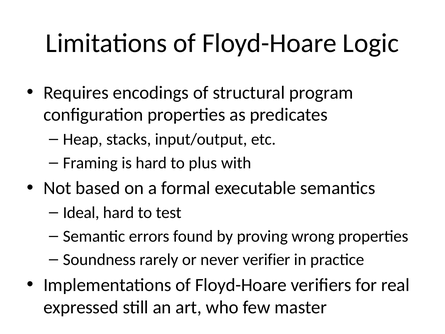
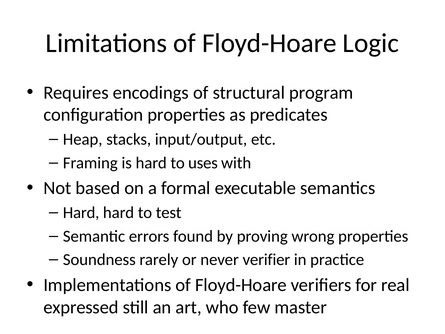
plus: plus -> uses (203, 163)
Ideal: Ideal -> Hard (81, 212)
